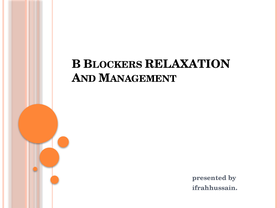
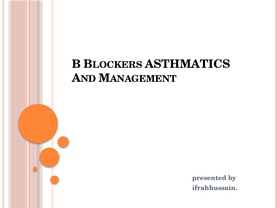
RELAXATION: RELAXATION -> ASTHMATICS (188, 64)
